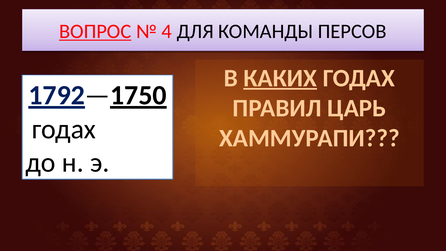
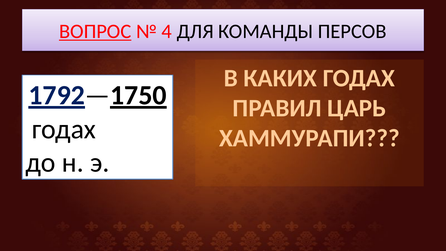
КАКИХ underline: present -> none (280, 78)
